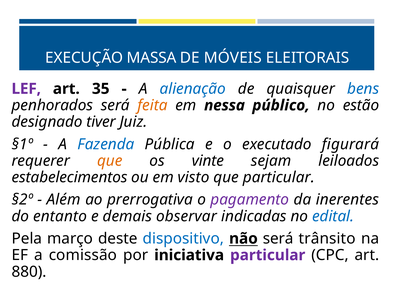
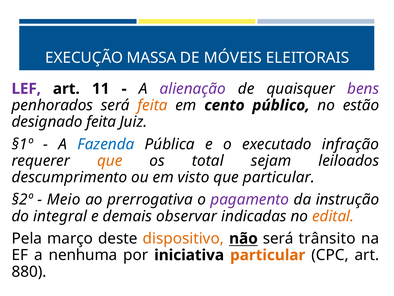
35: 35 -> 11 (101, 89)
alienação colour: blue -> purple (193, 89)
bens colour: blue -> purple (363, 89)
nessa: nessa -> cento (224, 105)
designado tiver: tiver -> feita (101, 122)
figurará: figurará -> infração (351, 144)
vinte: vinte -> total (208, 161)
estabelecimentos: estabelecimentos -> descumprimento (69, 177)
Além: Além -> Meio (64, 199)
inerentes: inerentes -> instrução (347, 199)
entanto: entanto -> integral (60, 216)
edital colour: blue -> orange (333, 216)
dispositivo colour: blue -> orange (183, 238)
comissão: comissão -> nenhuma (83, 255)
particular colour: purple -> orange (268, 255)
